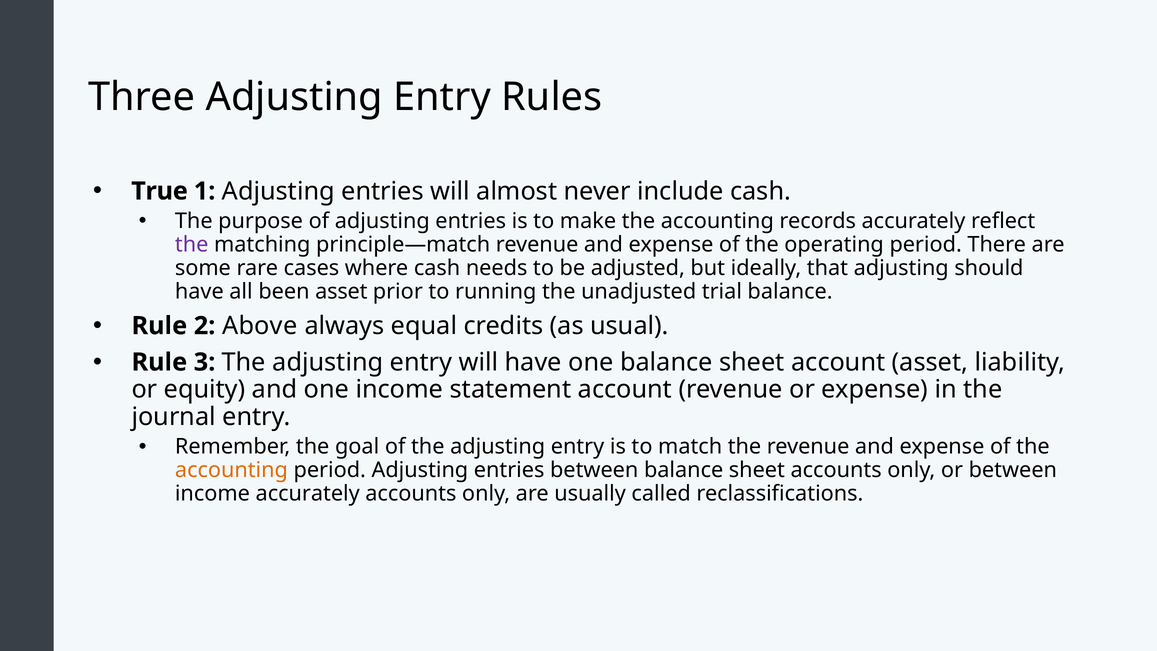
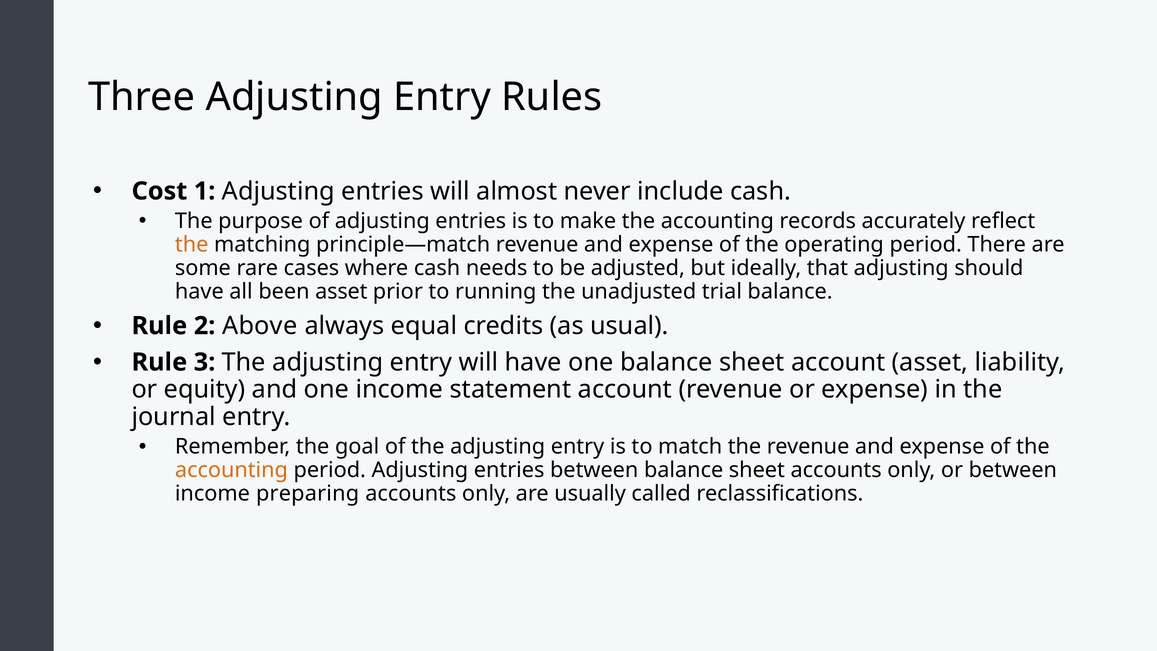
True: True -> Cost (159, 191)
the colour: purple -> orange (192, 244)
income accurately: accurately -> preparing (308, 494)
